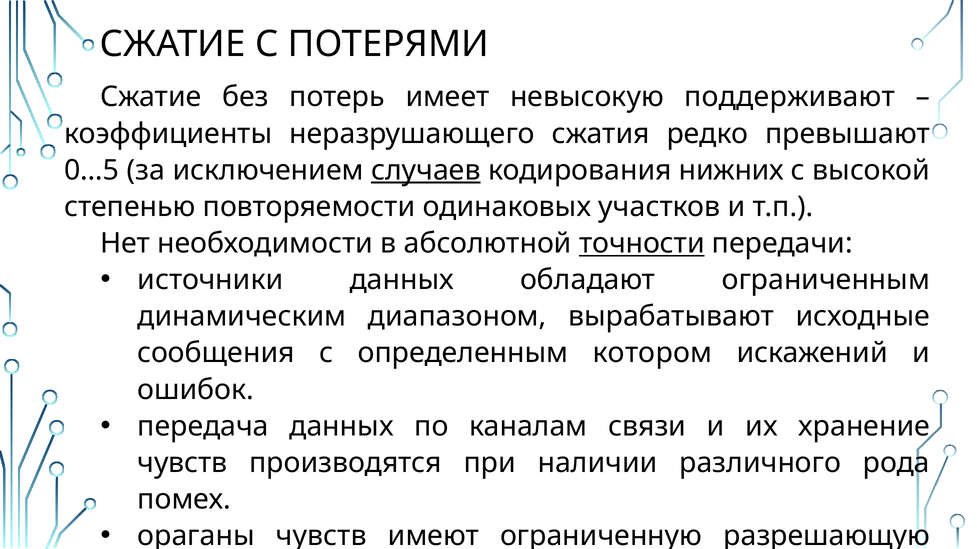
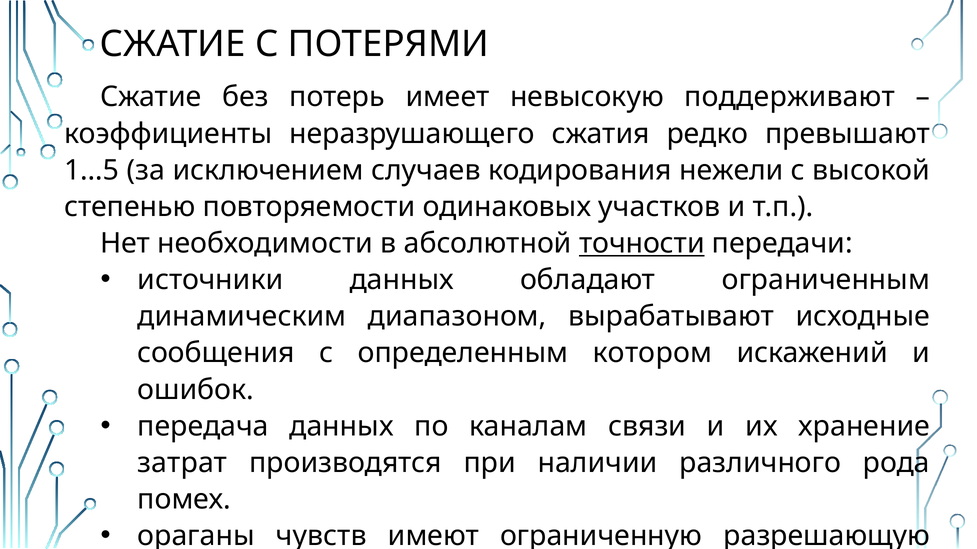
0…5: 0…5 -> 1…5 (92, 170)
случаев underline: present -> none (426, 170)
нижних: нижних -> нежели (731, 170)
чувств: чувств -> затрат (182, 463)
